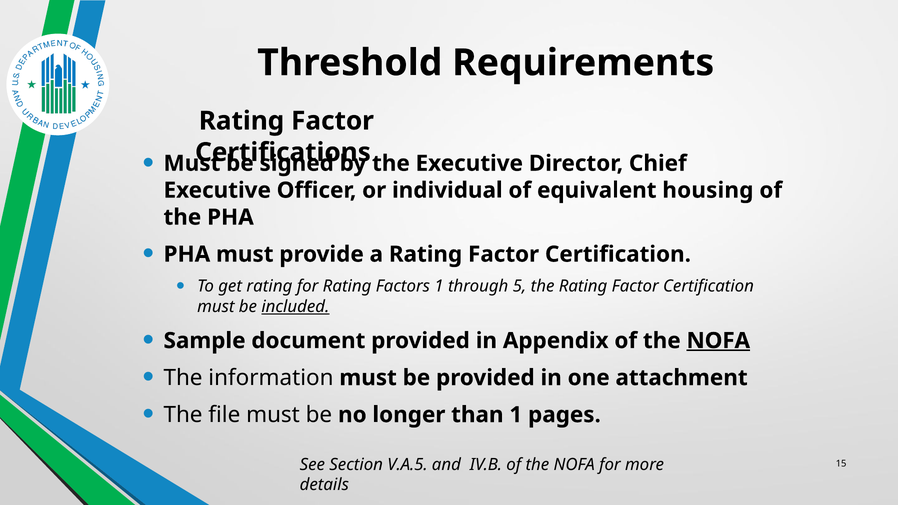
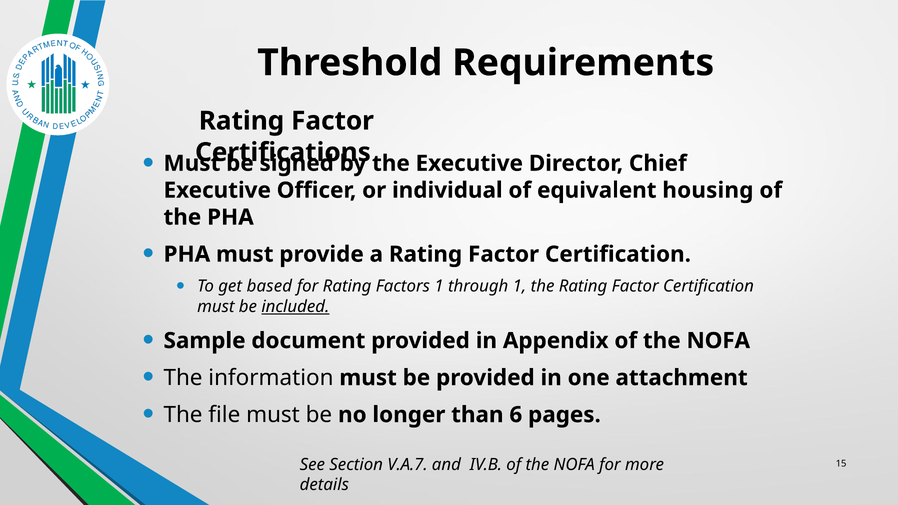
get rating: rating -> based (269, 287)
through 5: 5 -> 1 (519, 287)
NOFA underline: present -> none (718, 341)
than 1: 1 -> 6 (516, 415)
V.A.5: V.A.5 -> V.A.7 (407, 465)
